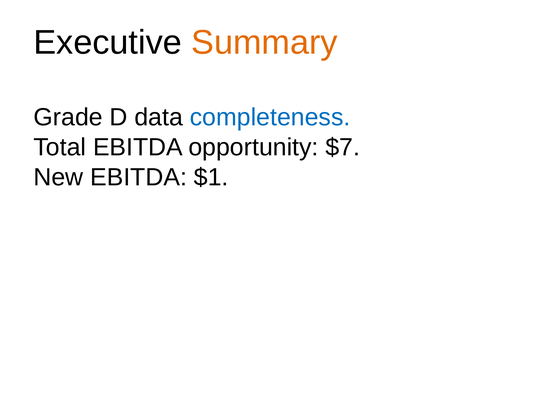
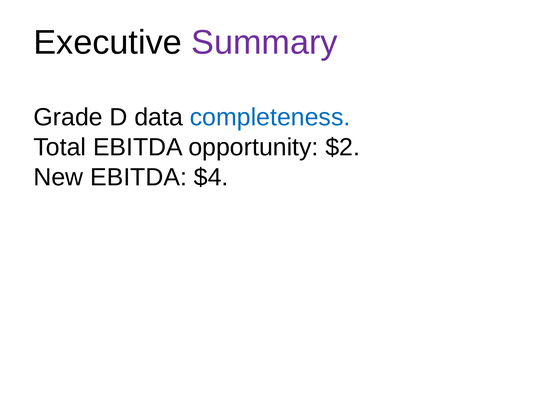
Summary colour: orange -> purple (264, 43)
$7: $7 -> $2 (343, 147)
$1: $1 -> $4 (211, 177)
